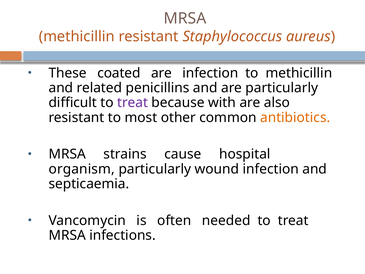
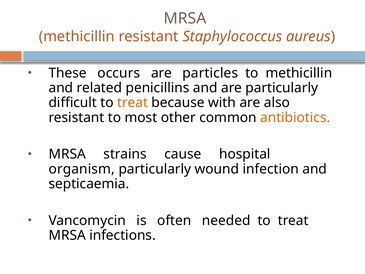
coated: coated -> occurs (119, 73)
are infection: infection -> particles (210, 73)
treat colour: purple -> orange (133, 103)
